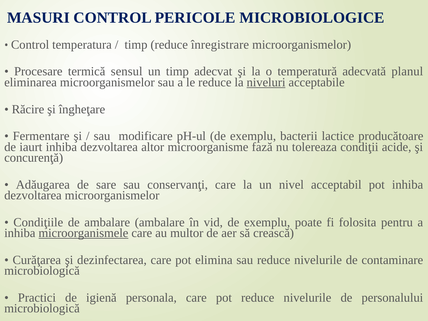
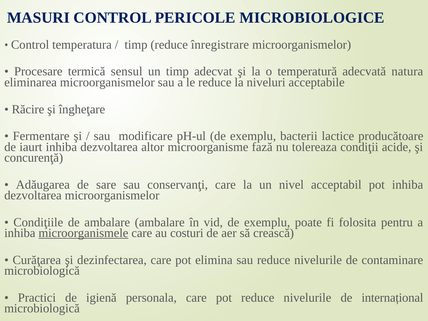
planul: planul -> natura (407, 72)
niveluri underline: present -> none (266, 82)
multor: multor -> costuri (187, 233)
personalului: personalului -> internațional (392, 298)
